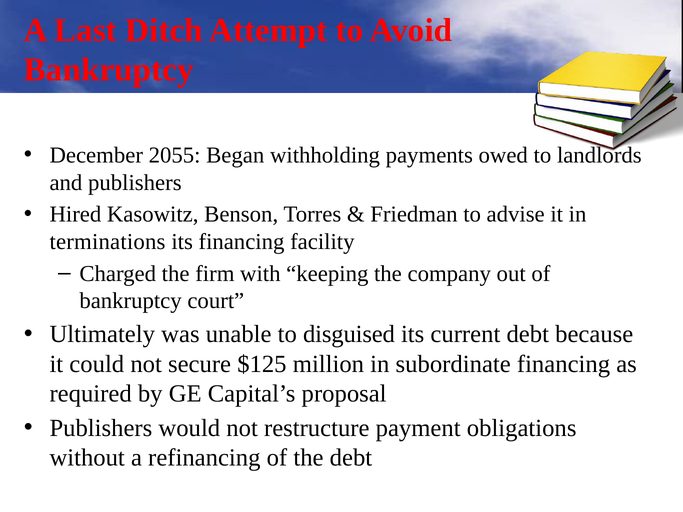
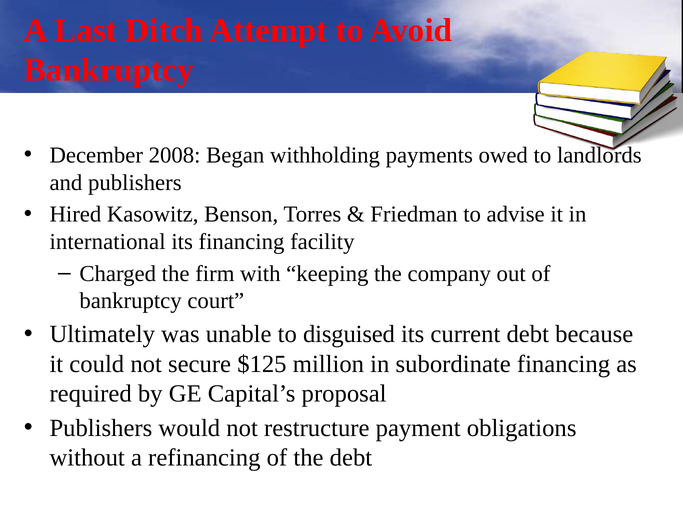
2055: 2055 -> 2008 (175, 155)
terminations: terminations -> international (108, 242)
